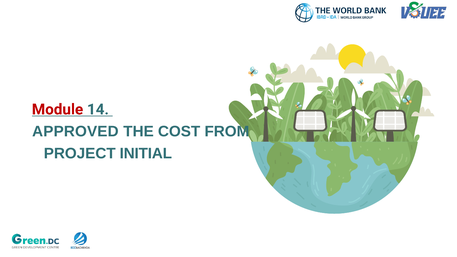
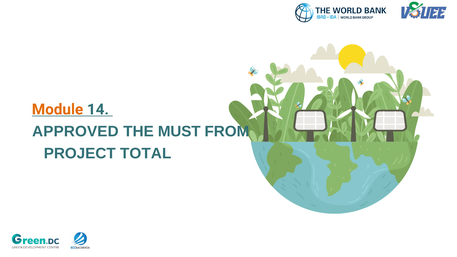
Module colour: red -> orange (58, 109)
COST: COST -> MUST (179, 131)
INITIAL: INITIAL -> TOTAL (146, 153)
